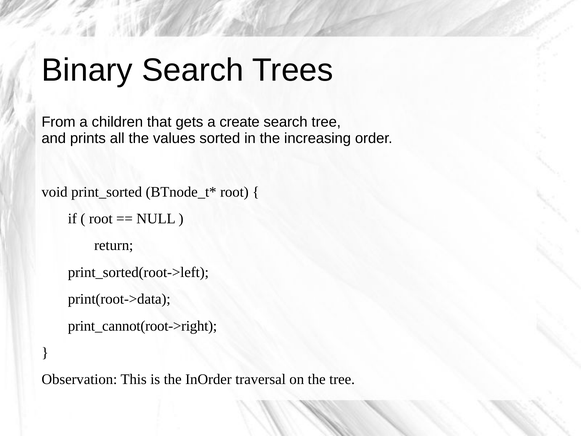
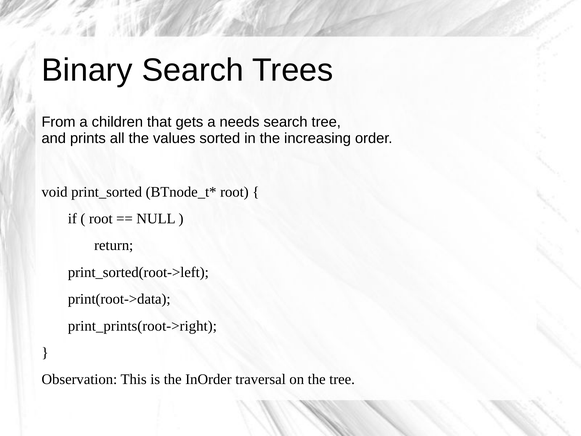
create: create -> needs (239, 122)
print_cannot(root->right: print_cannot(root->right -> print_prints(root->right (142, 326)
